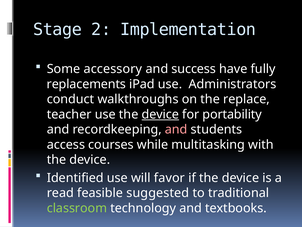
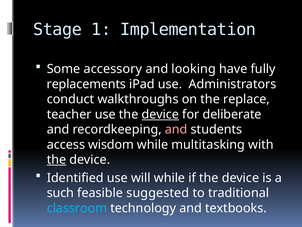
2: 2 -> 1 (101, 30)
success: success -> looking (194, 69)
portability: portability -> deliberate (232, 114)
courses: courses -> wisdom (111, 144)
the underline: none -> present (56, 159)
will favor: favor -> while (170, 177)
read: read -> such (60, 193)
classroom colour: light green -> light blue (77, 208)
